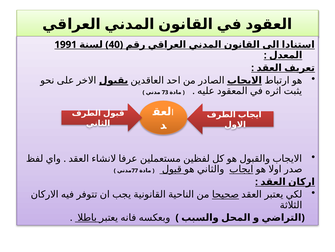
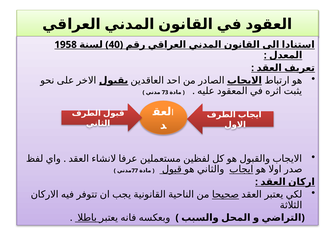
1991: 1991 -> 1958 (66, 45)
